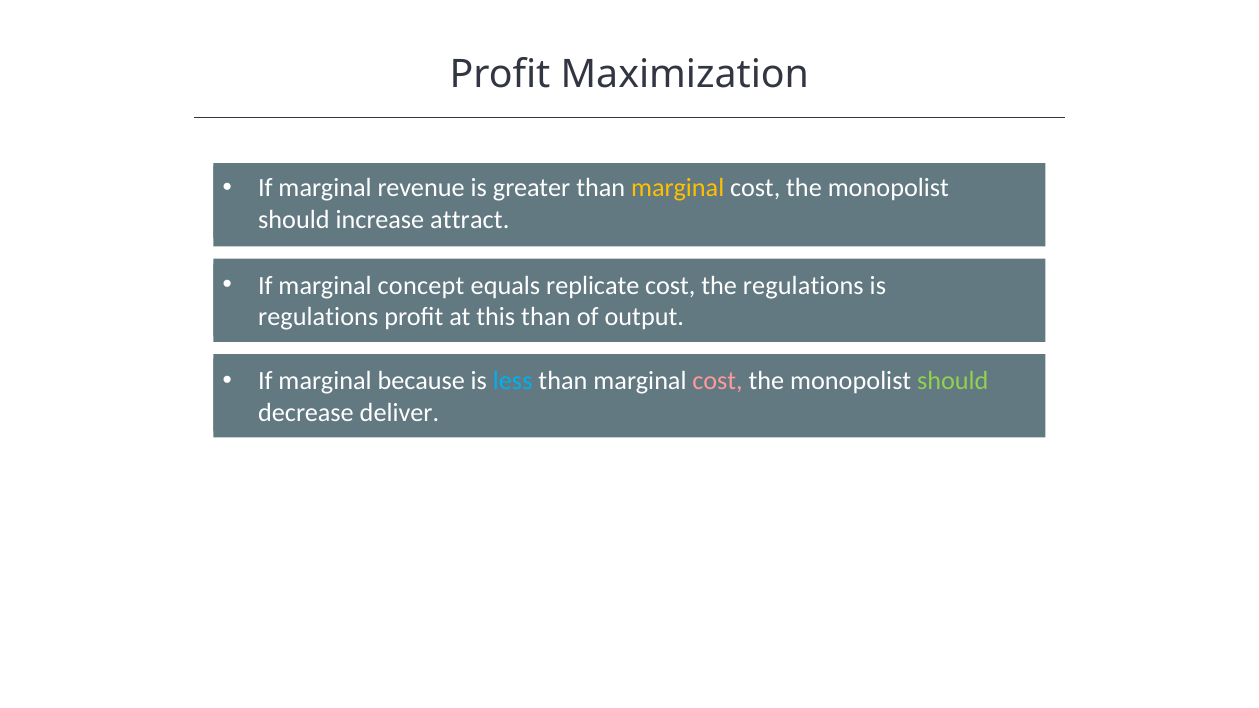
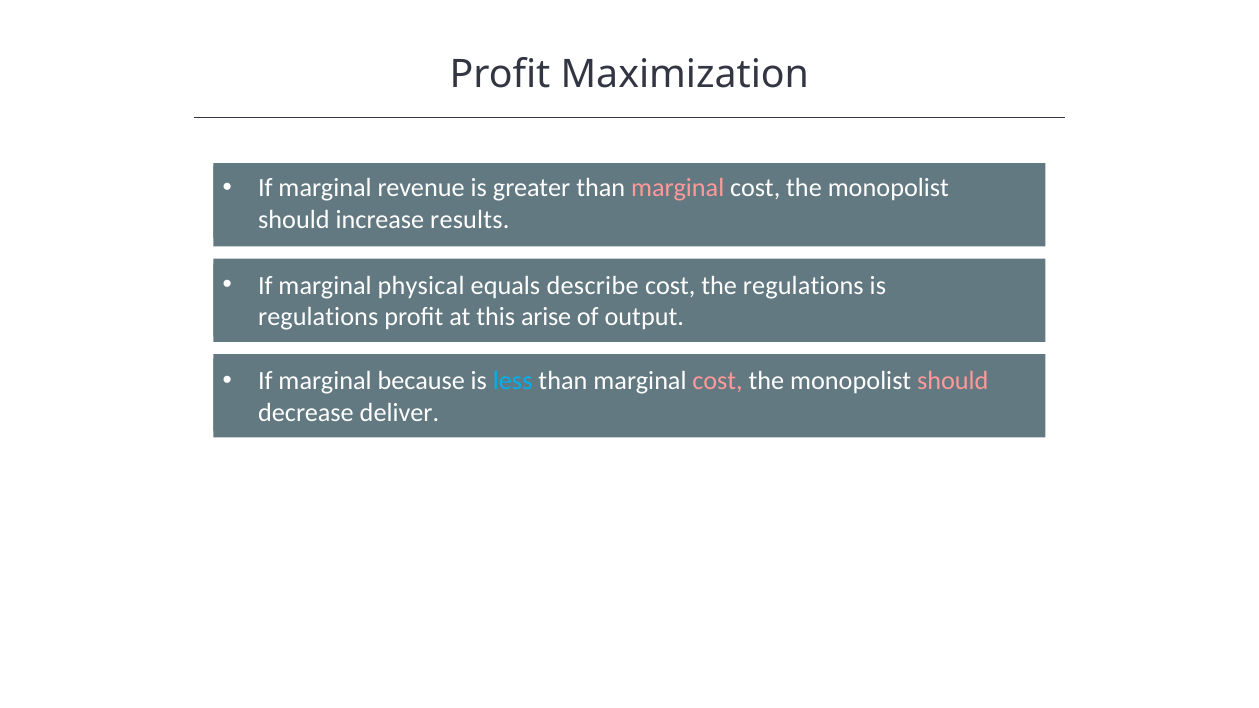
marginal colour: yellow -> pink (678, 188)
attract: attract -> results (470, 220)
concept: concept -> physical (421, 286)
replicate: replicate -> describe (593, 286)
this than: than -> arise (546, 317)
should colour: light green -> pink (953, 381)
